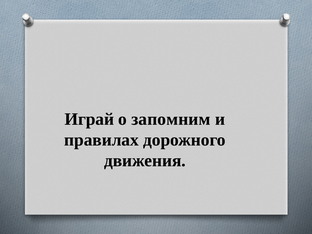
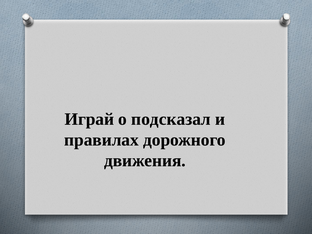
запомним: запомним -> подсказал (171, 119)
